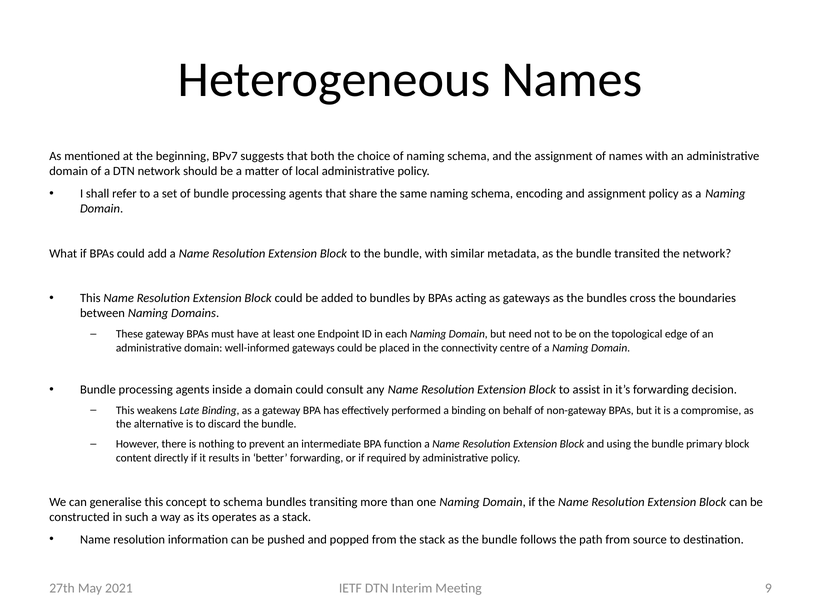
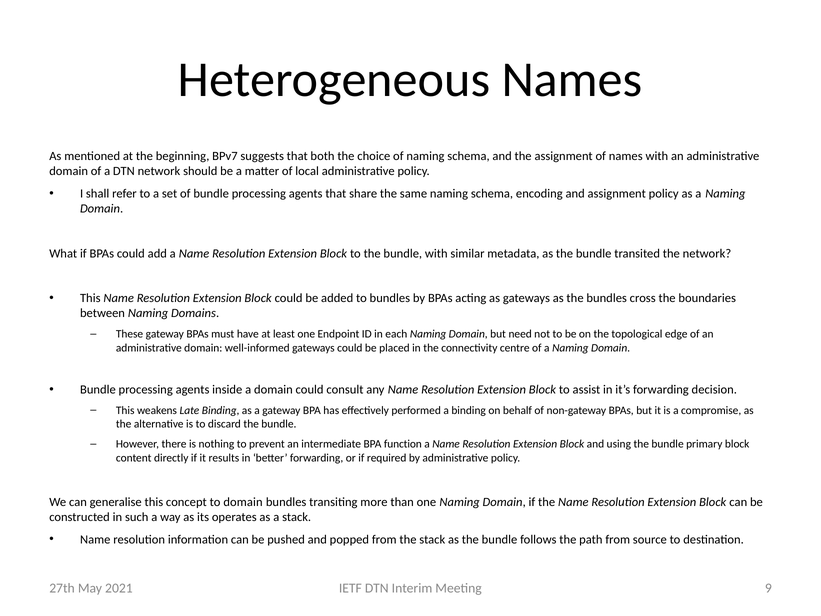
to schema: schema -> domain (243, 502)
